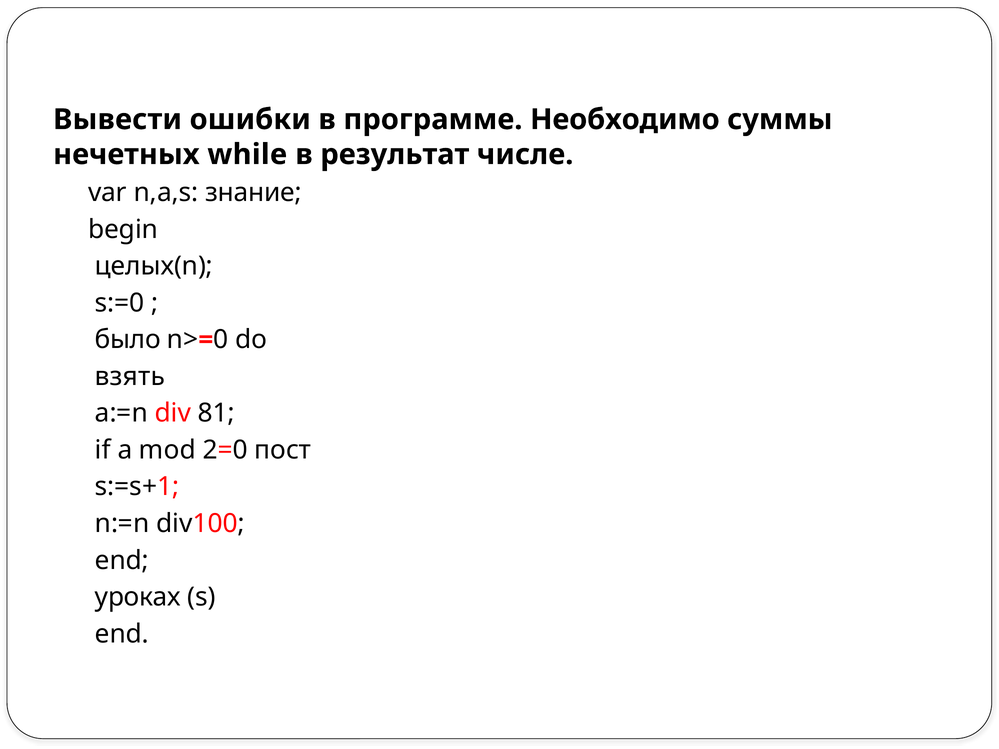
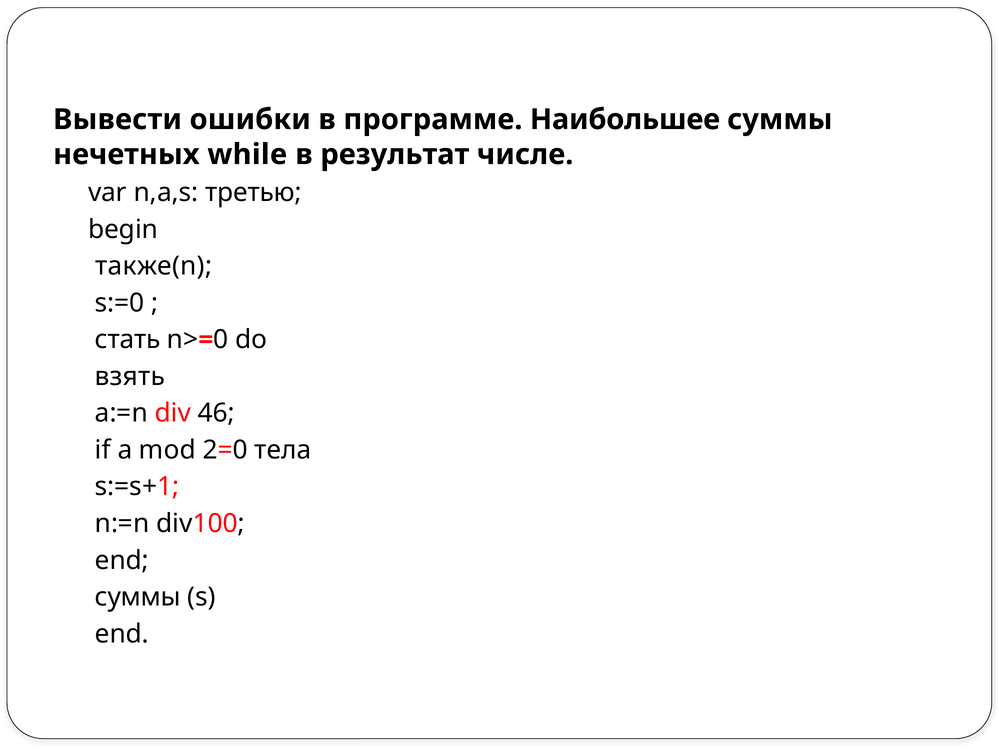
Необходимо: Необходимо -> Наибольшее (625, 120)
знание: знание -> третью (254, 193)
целых(n: целых(n -> также(n (154, 266)
было: было -> стать (128, 340)
81: 81 -> 46 (216, 413)
пост: пост -> тела (283, 450)
уроках: уроках -> суммы (138, 597)
